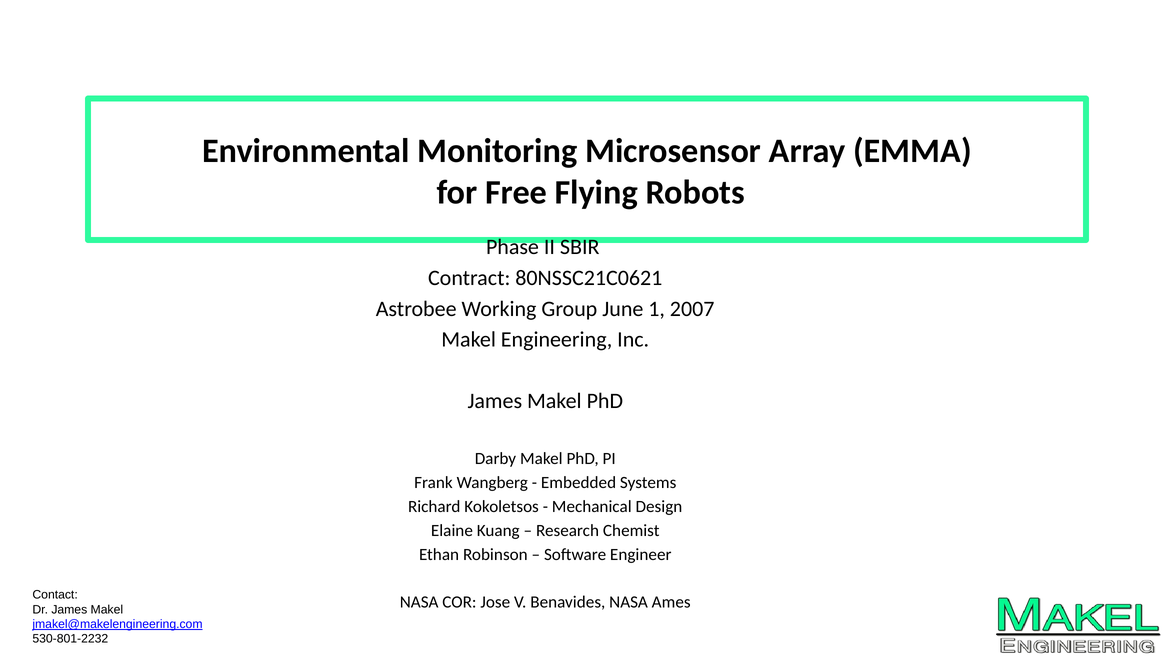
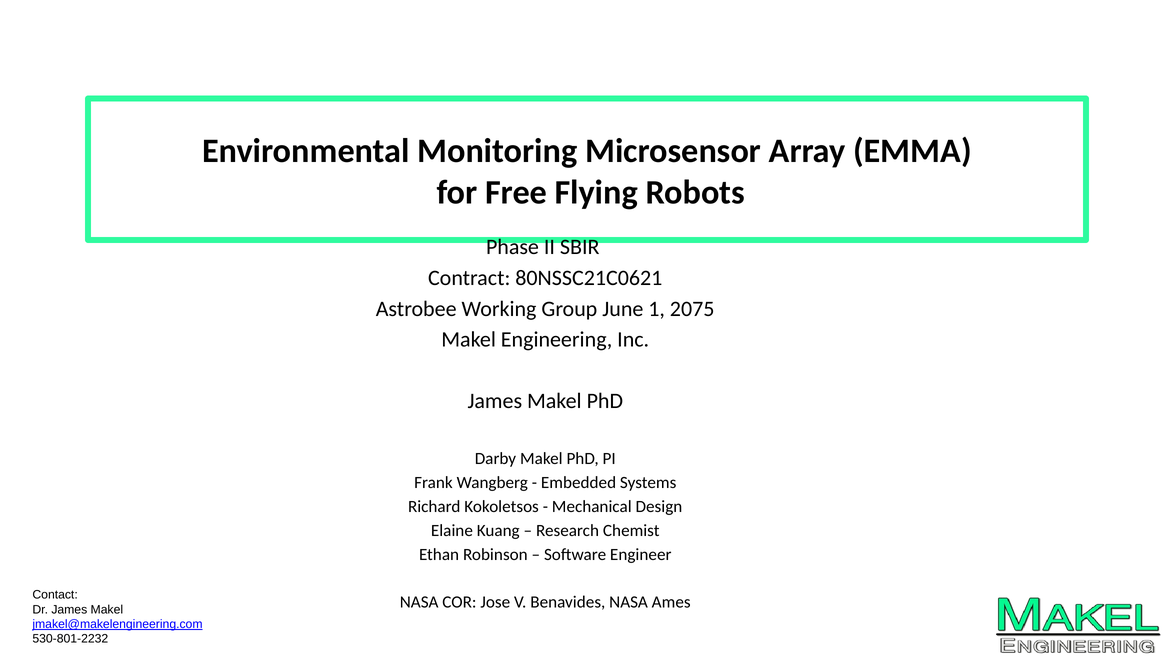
2007: 2007 -> 2075 (692, 309)
